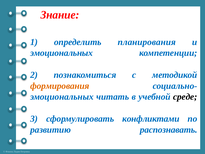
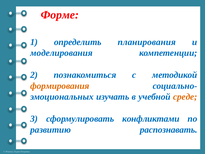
Знание: Знание -> Форме (60, 15)
эмоциональных: эмоциональных -> моделирования (61, 53)
читать: читать -> изучать (113, 97)
среде colour: black -> orange (185, 97)
